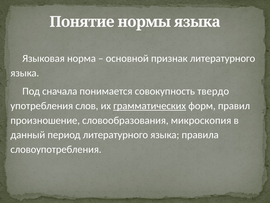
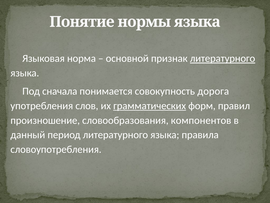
литературного underline: none -> present (223, 58)
твердо: твердо -> дорога (213, 91)
микроскопия: микроскопия -> компонентов (201, 120)
